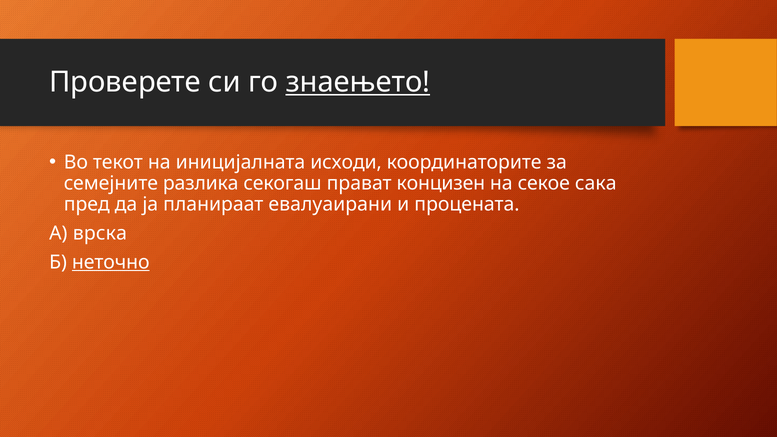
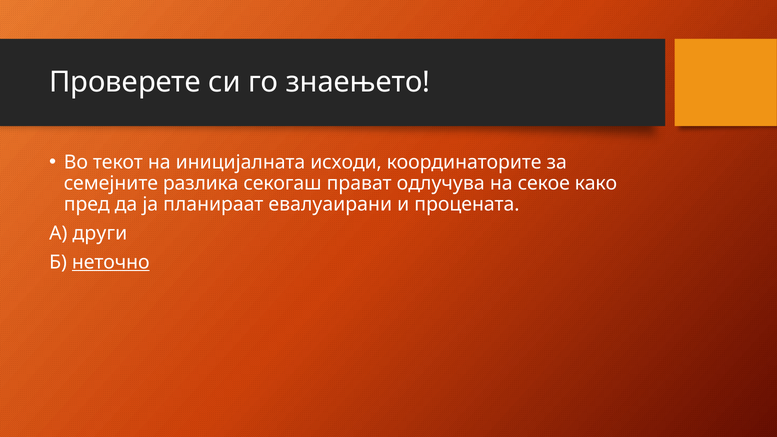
знаењето underline: present -> none (358, 82)
концизен: концизен -> одлучува (441, 183)
сака: сака -> како (596, 183)
врска: врска -> други (100, 233)
